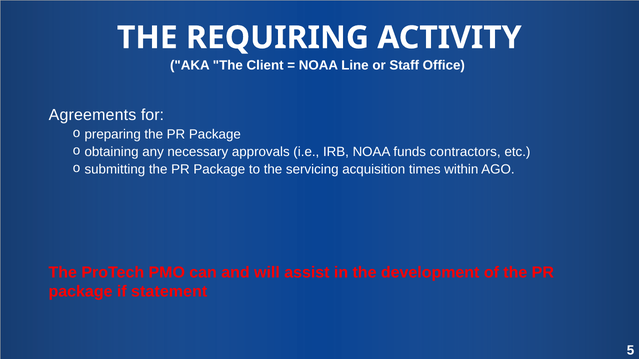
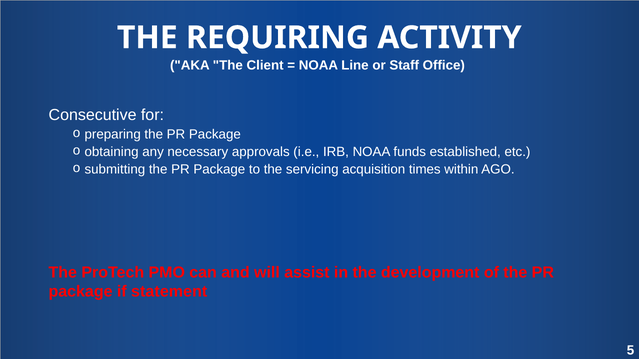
Agreements: Agreements -> Consecutive (93, 115)
contractors: contractors -> established (465, 152)
